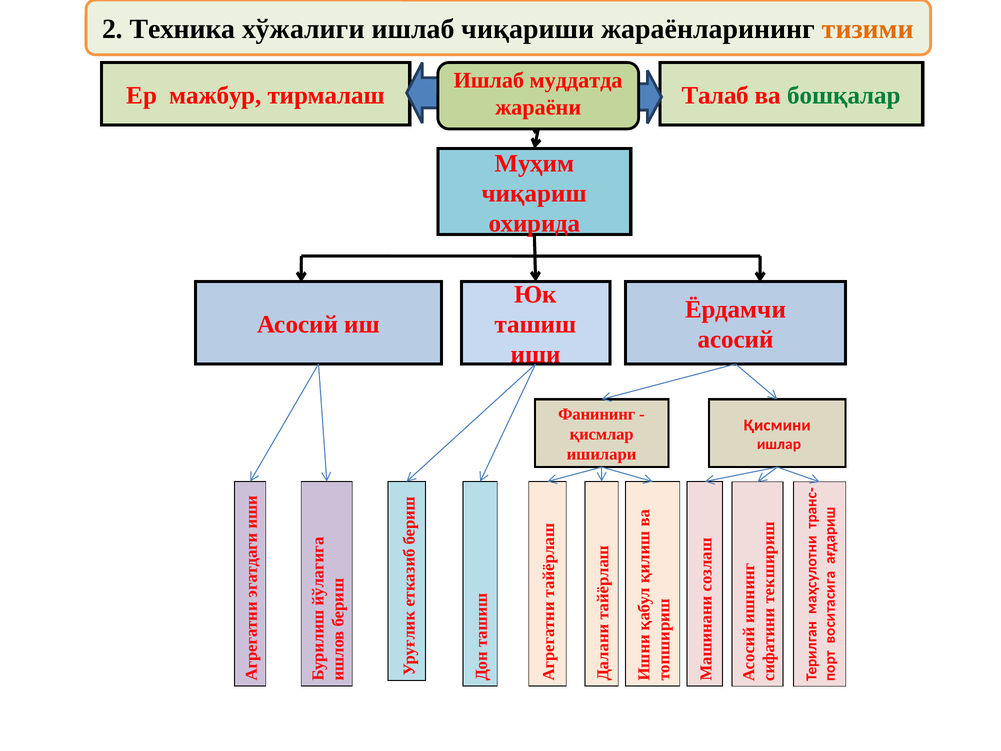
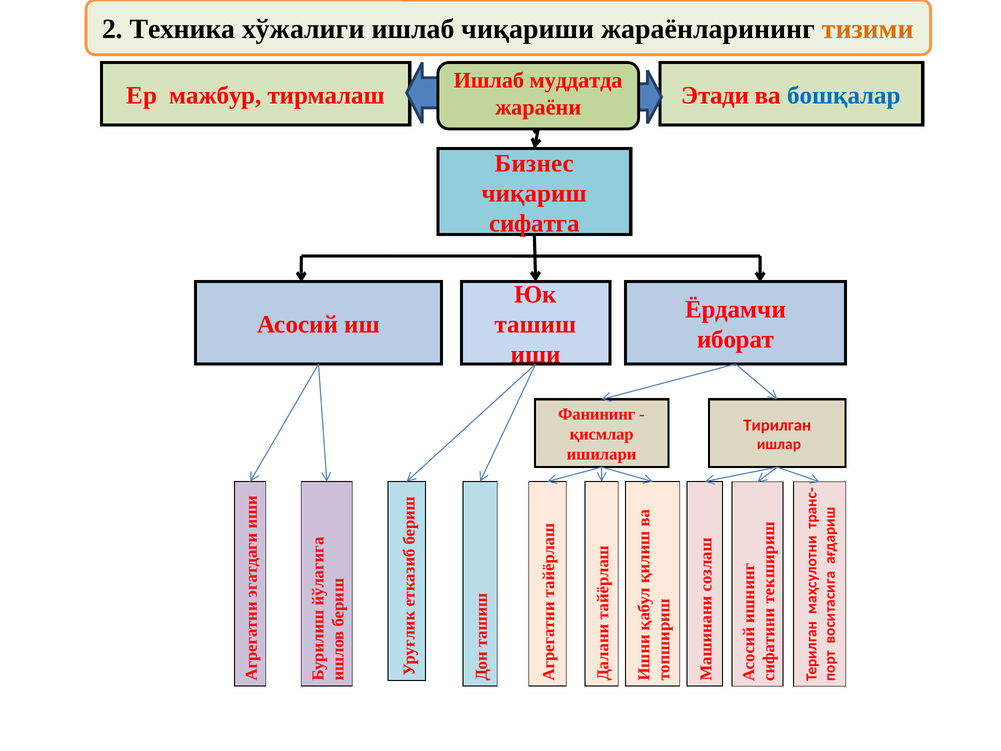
Талаб: Талаб -> Этади (715, 96)
бошқалар colour: green -> blue (844, 96)
Муҳим: Муҳим -> Бизнес (534, 163)
охирида: охирида -> сифатга (534, 223)
асосий: асосий -> иборат (736, 339)
Қисмини: Қисмини -> Тирилган (777, 425)
